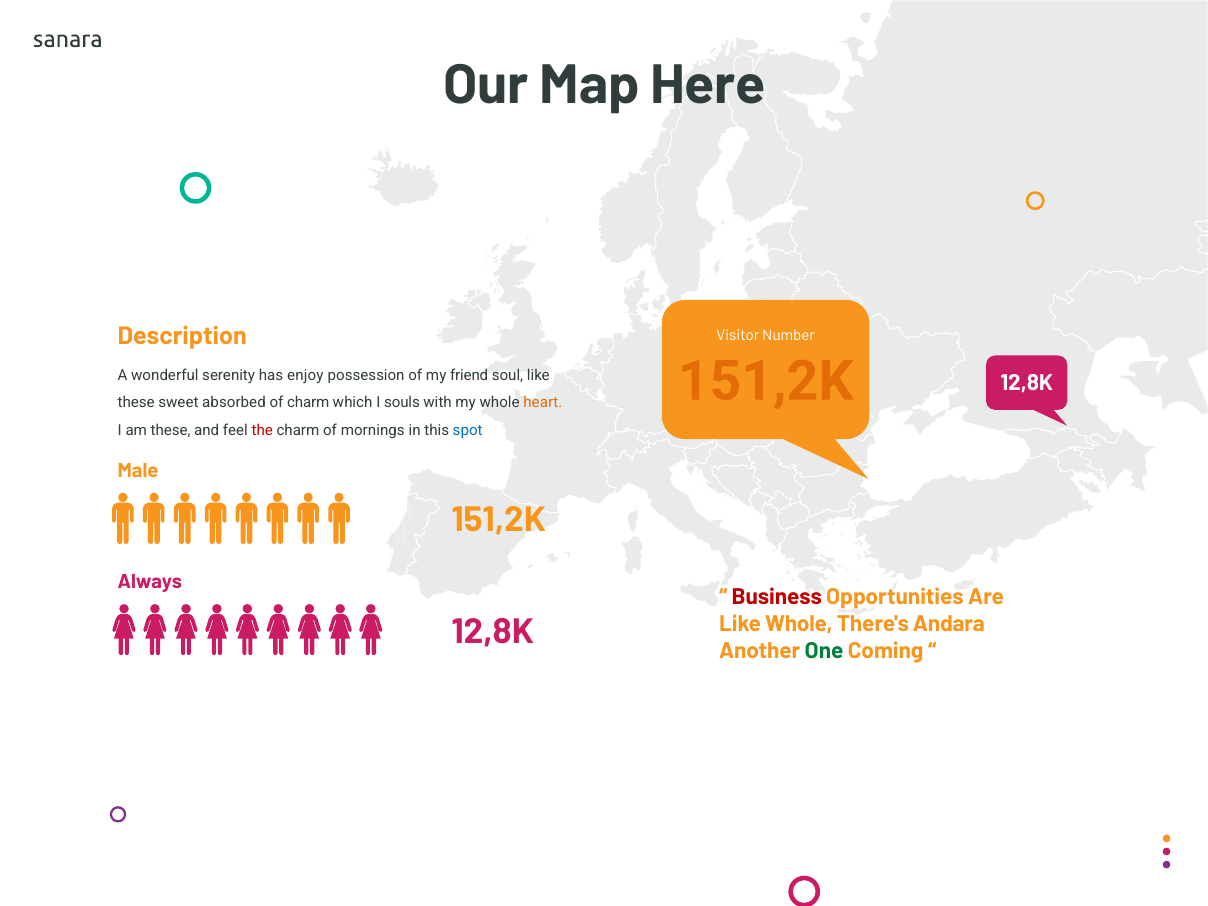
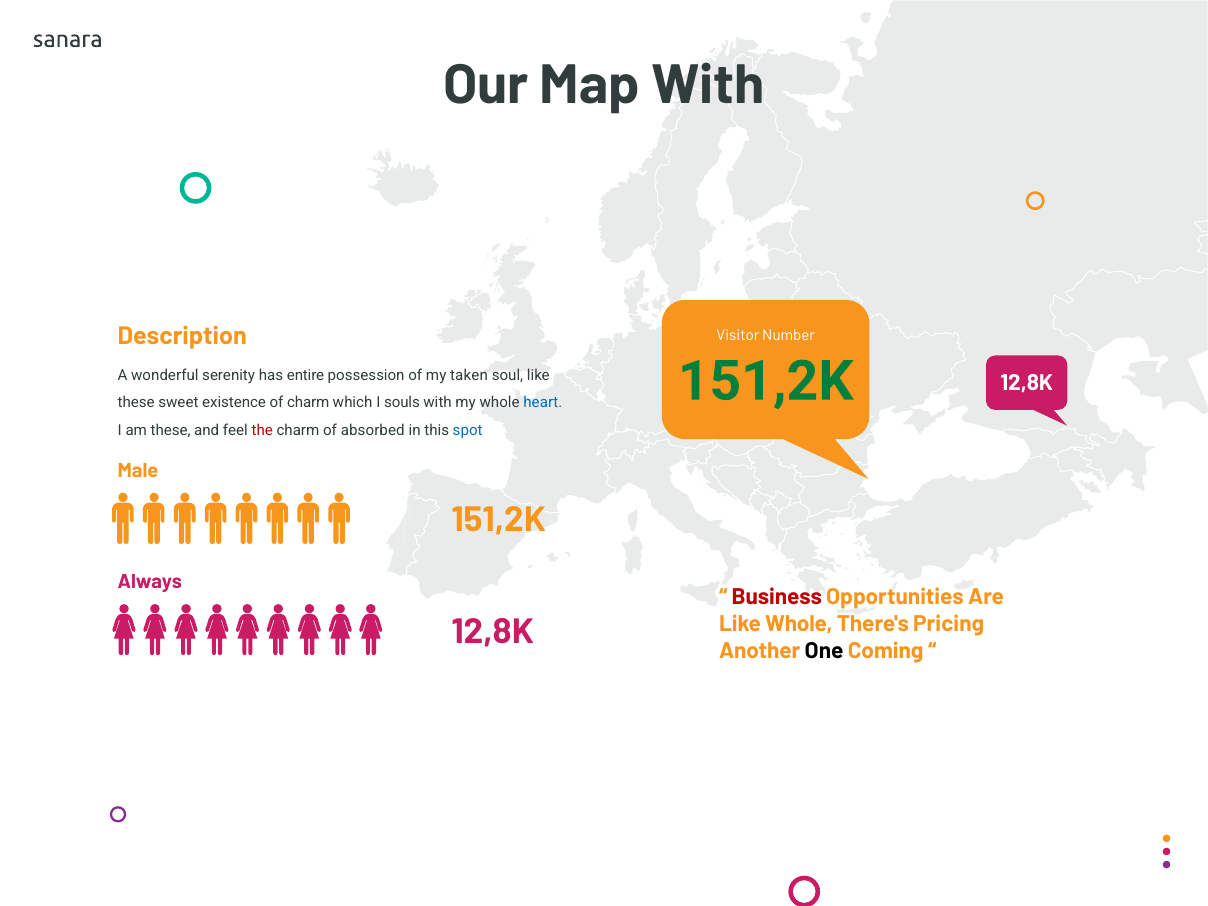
Map Here: Here -> With (708, 85)
151,2K colour: orange -> green (766, 381)
enjoy: enjoy -> entire (306, 376)
friend: friend -> taken (469, 376)
absorbed: absorbed -> existence (234, 403)
heart colour: orange -> blue (543, 403)
mornings: mornings -> absorbed (373, 430)
Andara: Andara -> Pricing (949, 624)
One colour: green -> black (824, 651)
